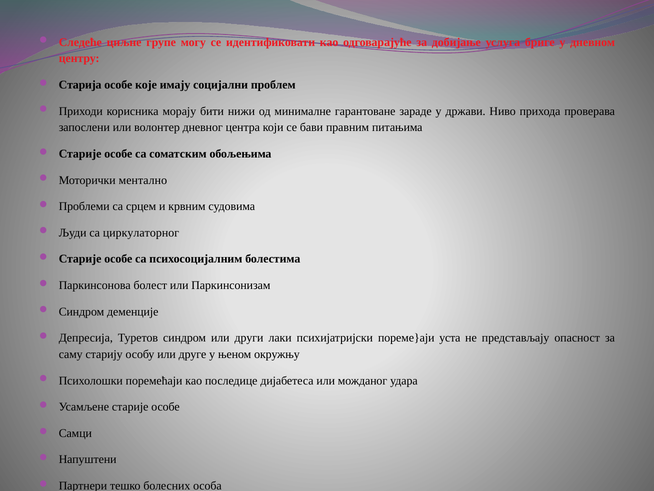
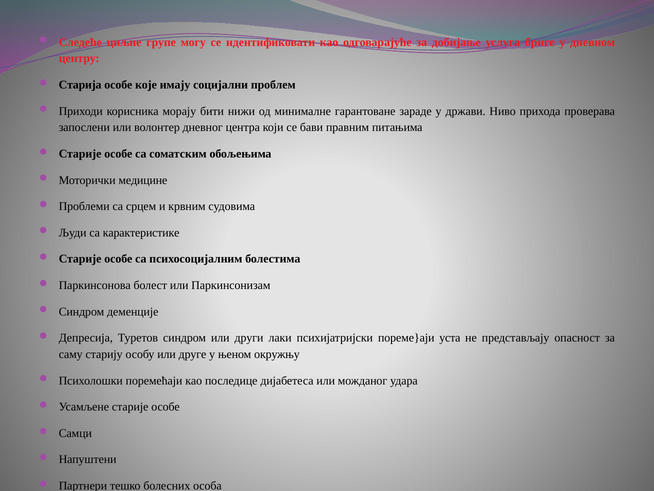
ментално: ментално -> медицине (143, 180)
циркулаторног: циркулаторног -> карактеристике (141, 233)
